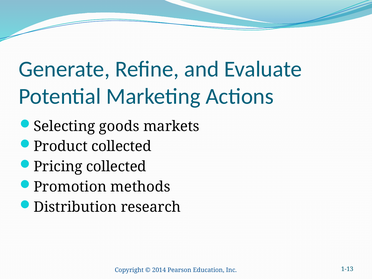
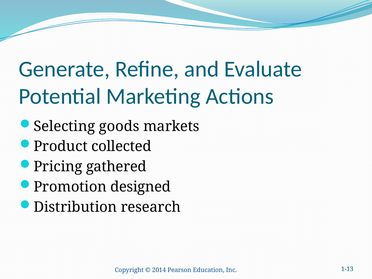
Pricing collected: collected -> gathered (116, 167)
methods: methods -> designed (141, 187)
